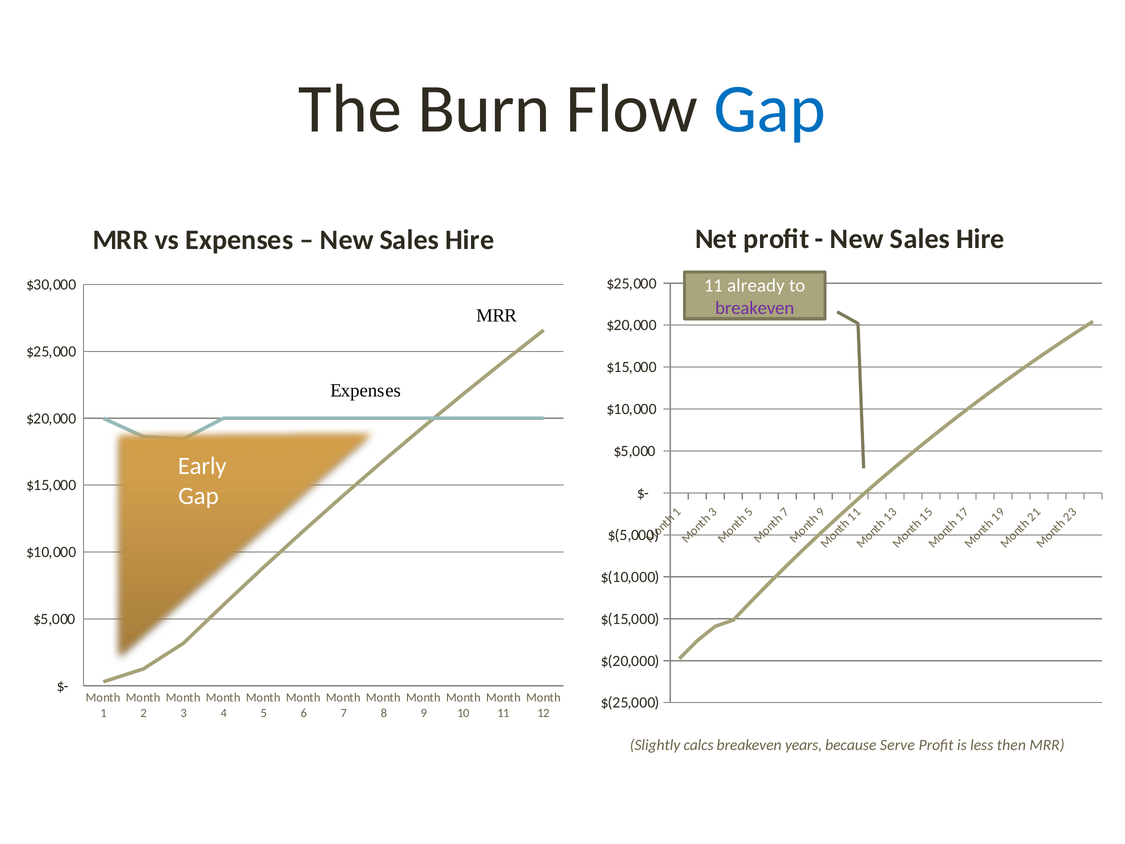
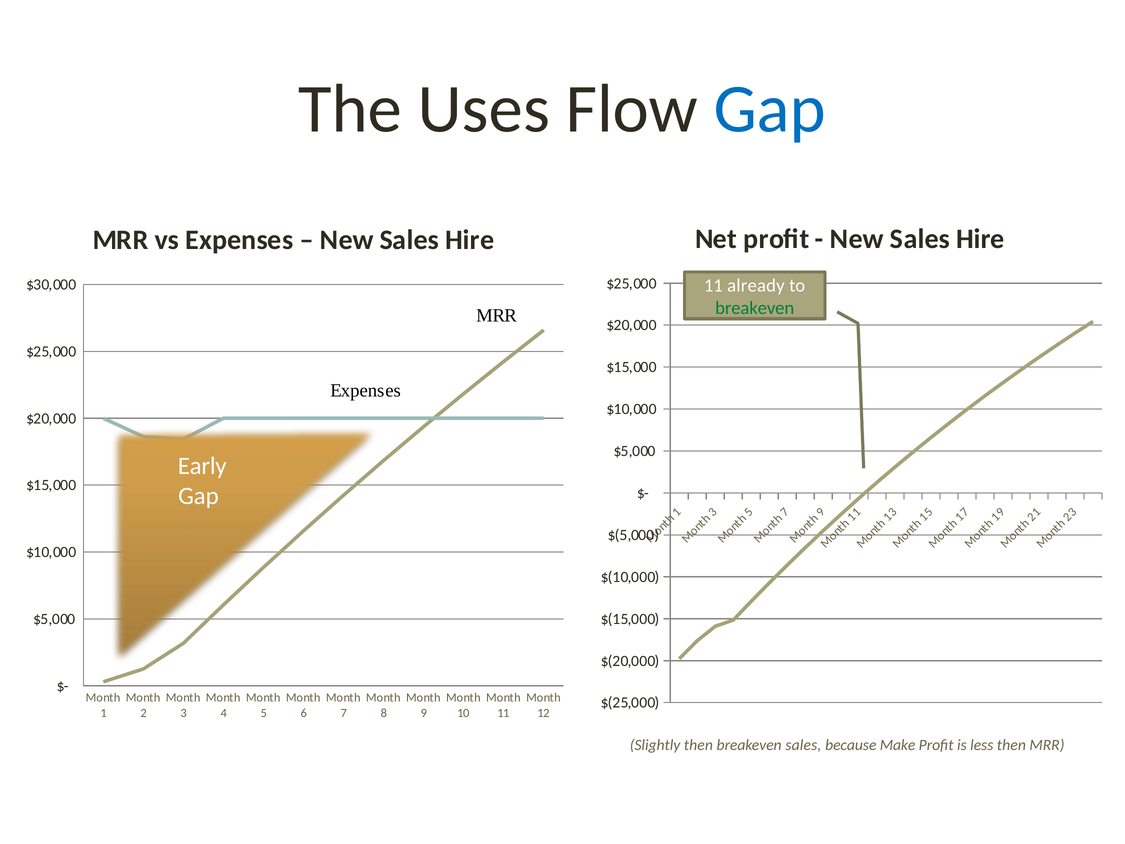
Burn: Burn -> Uses (484, 109)
breakeven colour: purple -> green (755, 308)
Slightly calcs: calcs -> then (698, 745)
breakeven years: years -> sales (803, 745)
Serve: Serve -> Make (898, 745)
